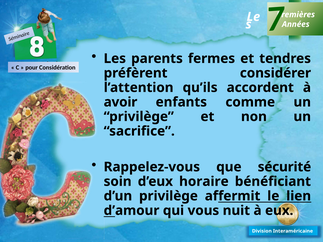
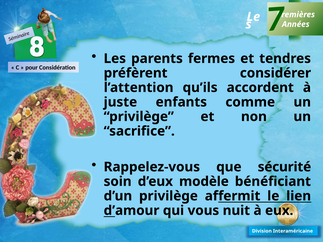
avoir: avoir -> juste (120, 102)
horaire: horaire -> modèle (204, 182)
